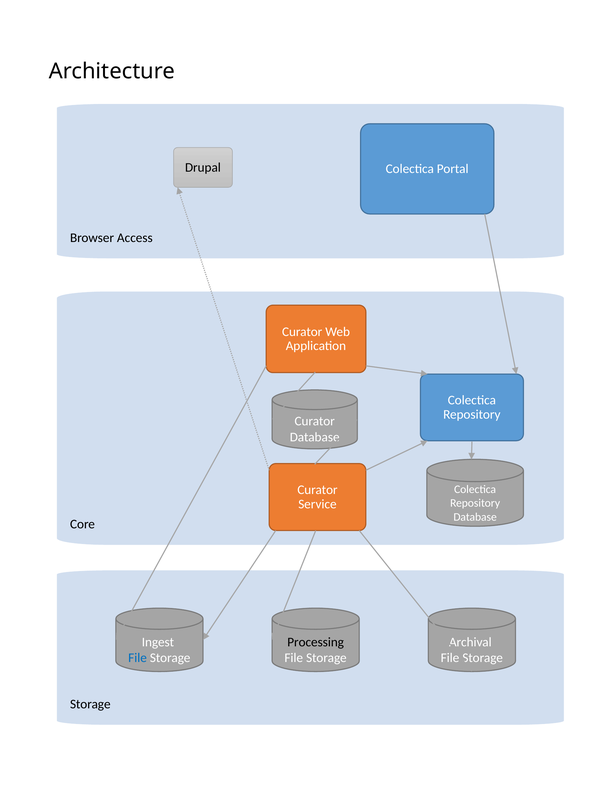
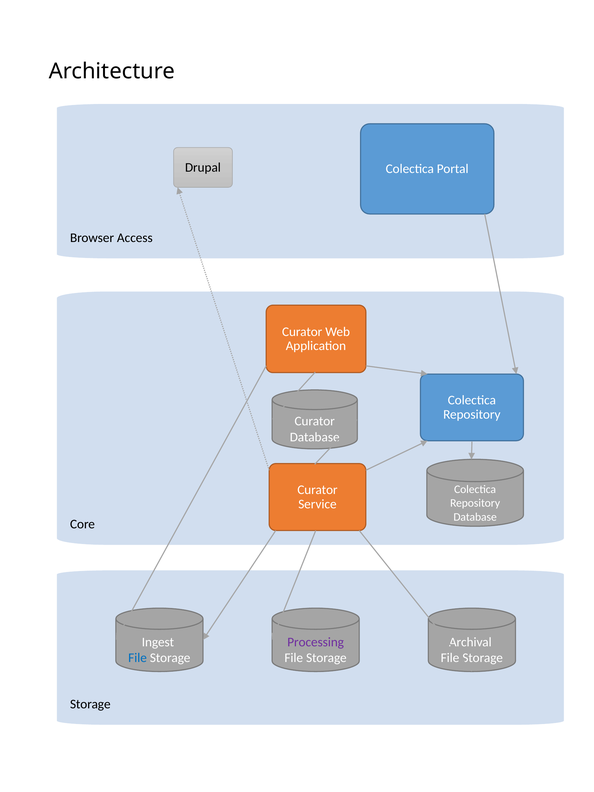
Processing colour: black -> purple (316, 642)
